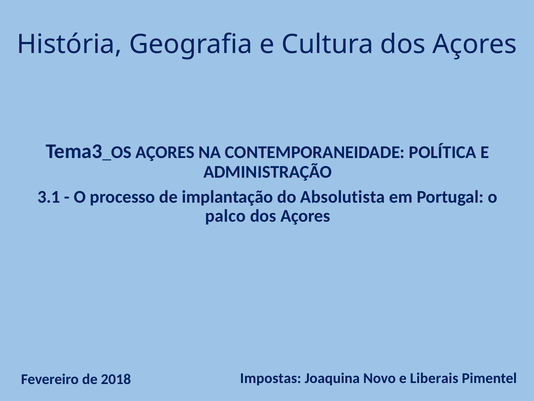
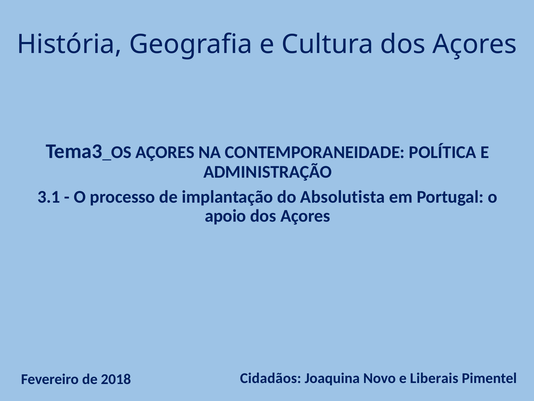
palco: palco -> apoio (226, 216)
Impostas: Impostas -> Cidadãos (271, 378)
